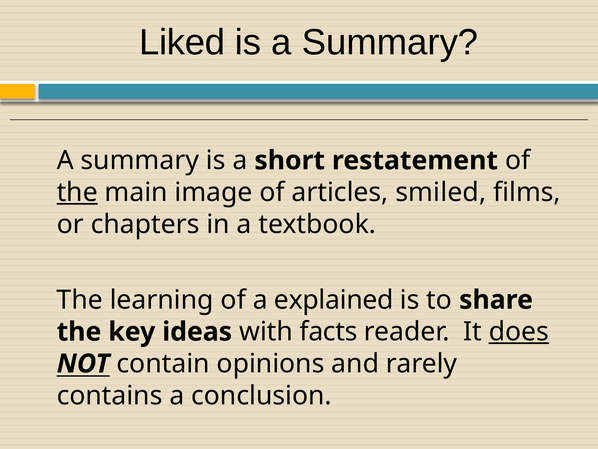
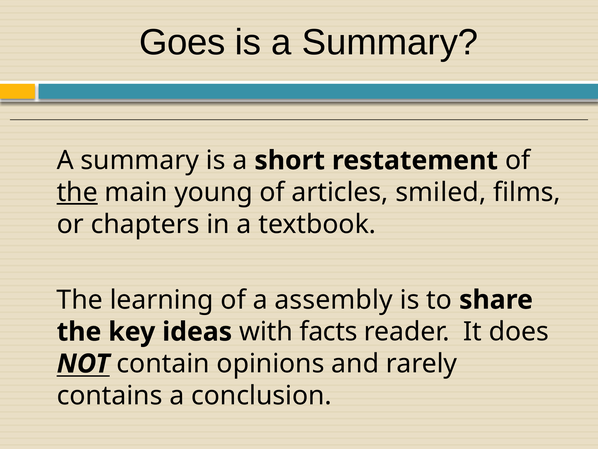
Liked: Liked -> Goes (182, 42)
image: image -> young (214, 192)
explained: explained -> assembly (334, 300)
does underline: present -> none (519, 331)
